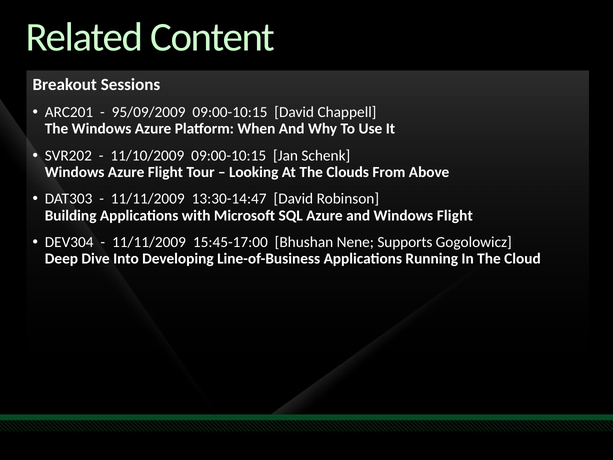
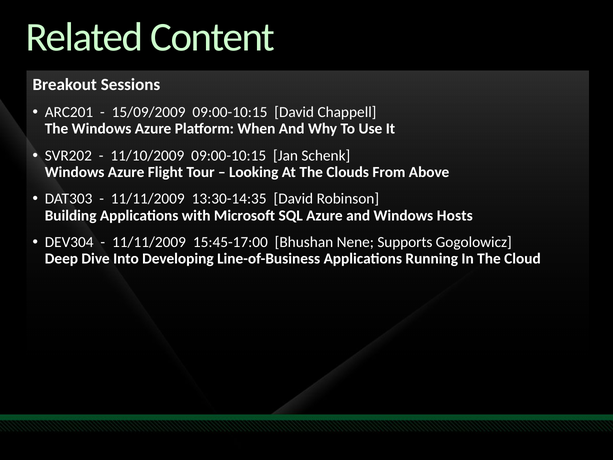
95/09/2009: 95/09/2009 -> 15/09/2009 (149, 112)
13:30-14:47: 13:30-14:47 -> 13:30-14:35 (229, 199)
Windows Flight: Flight -> Hosts (455, 215)
